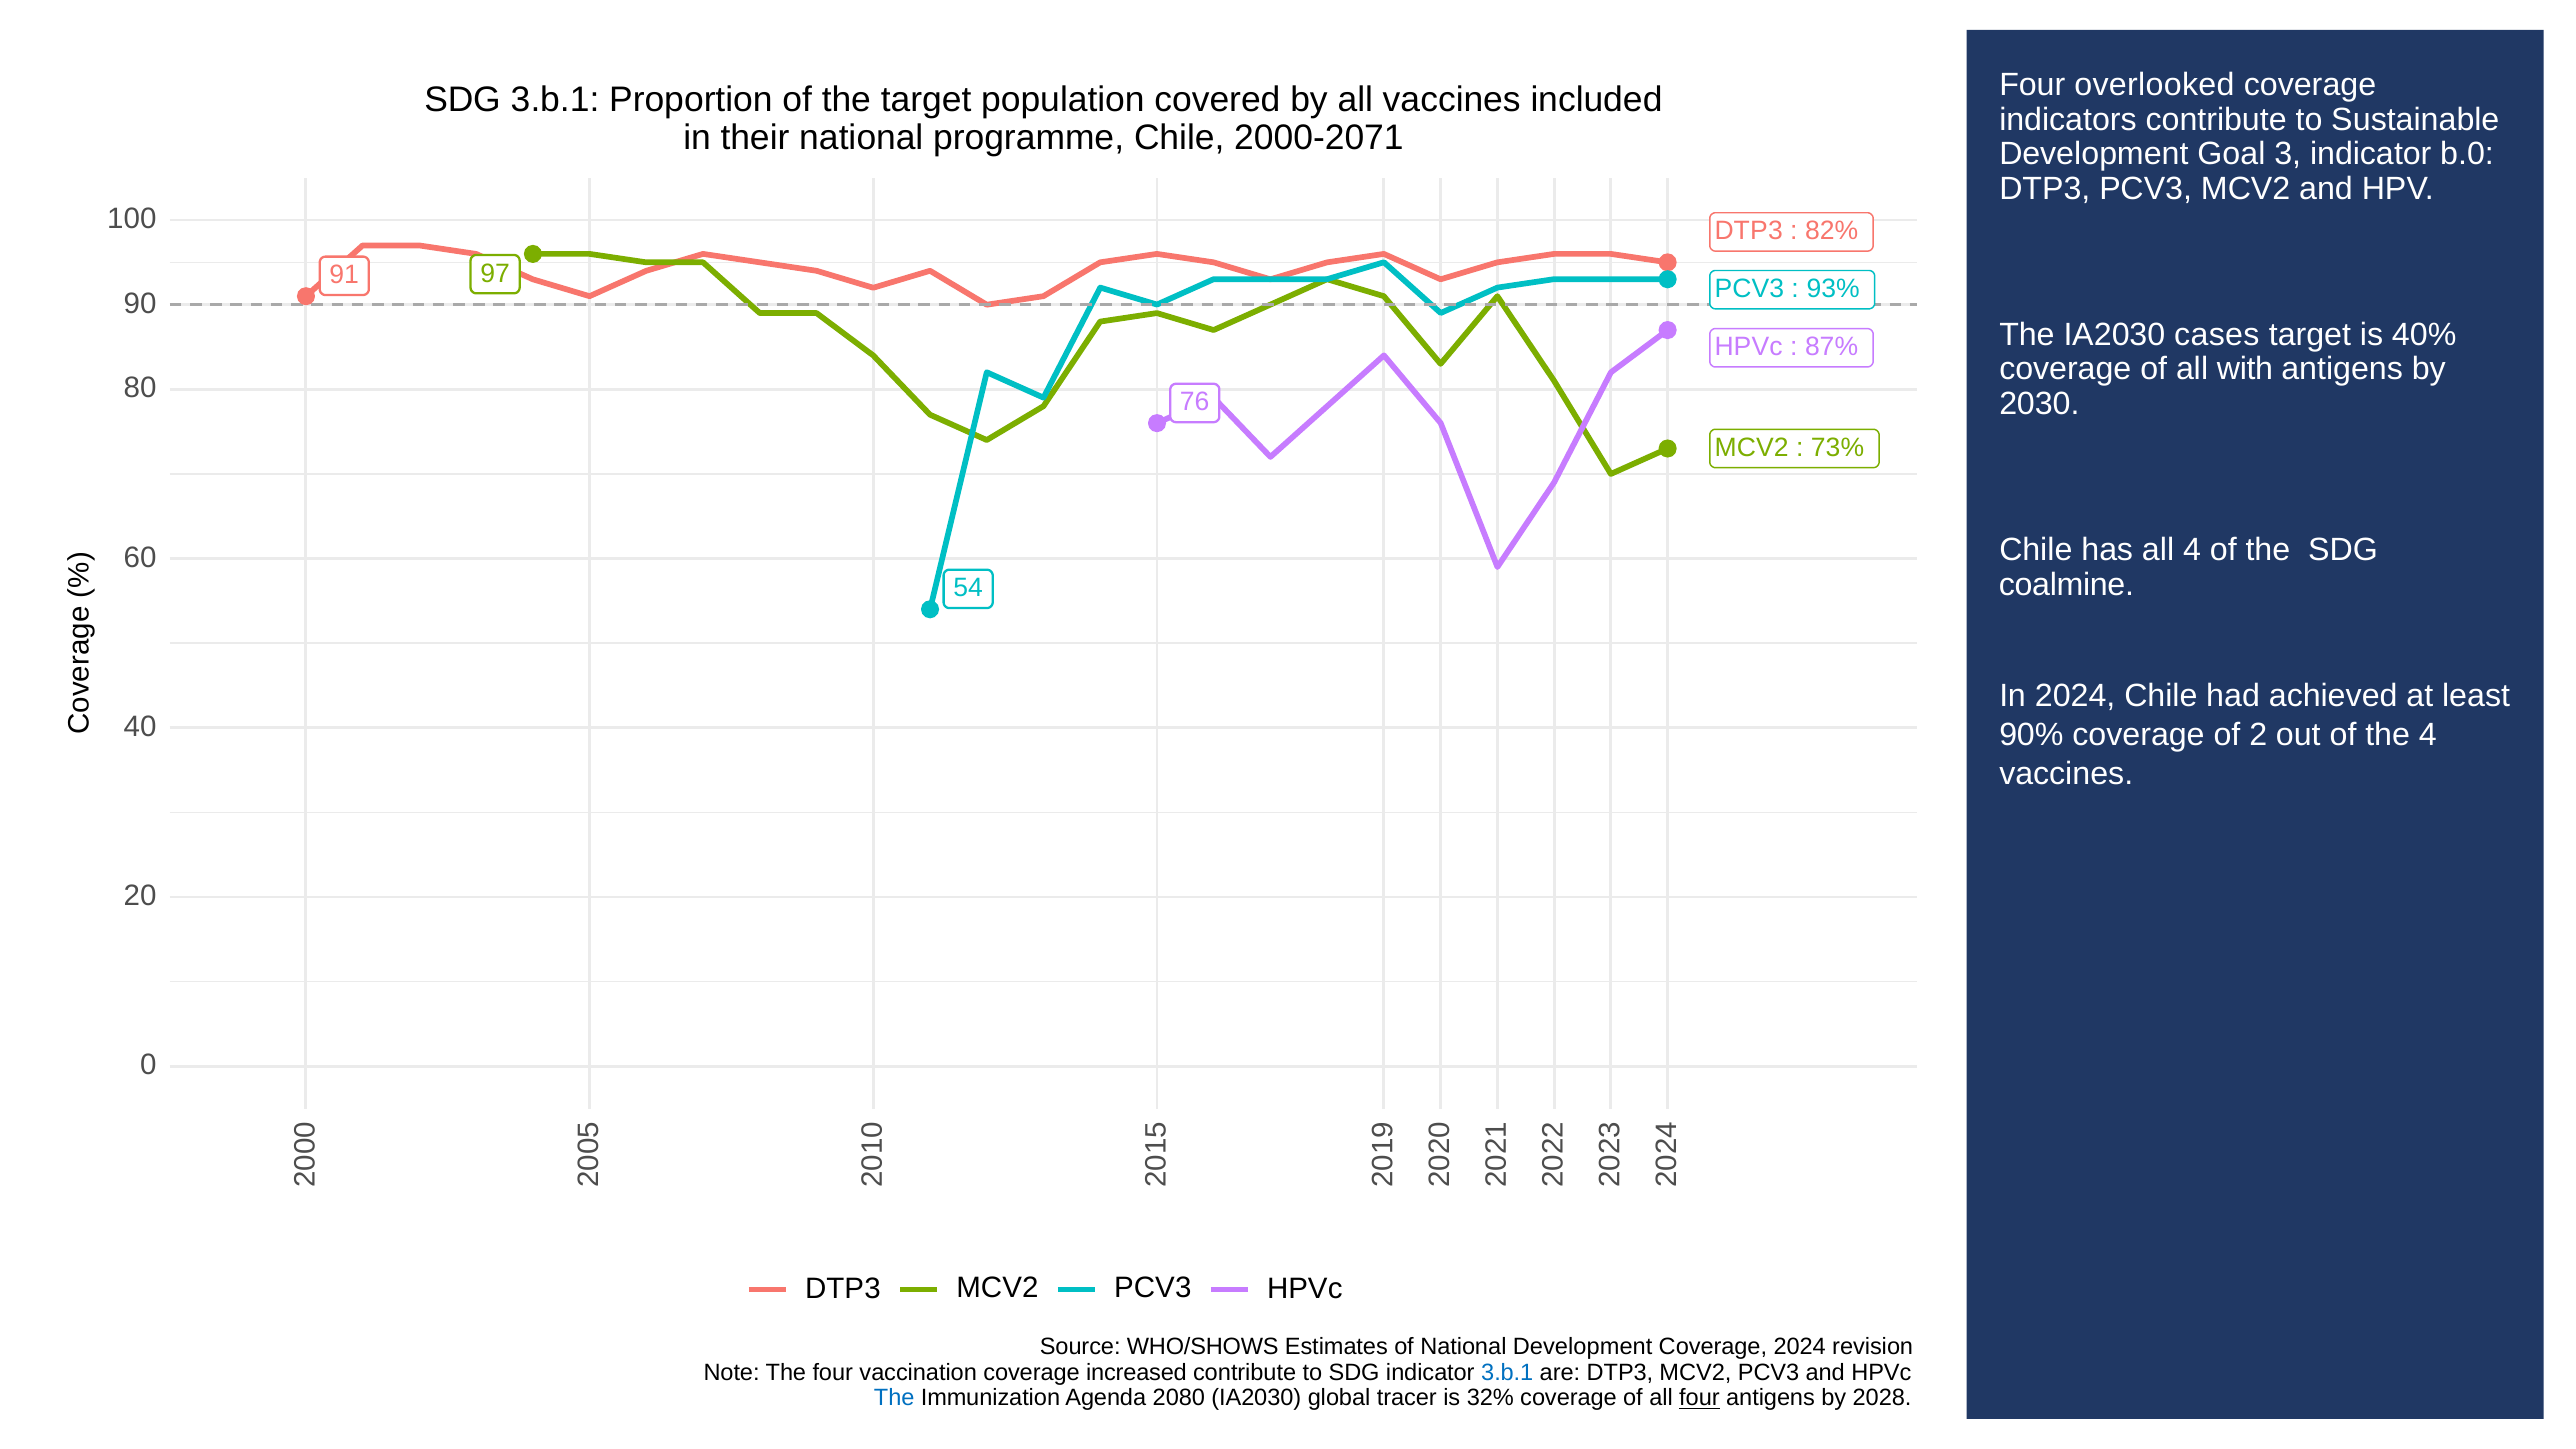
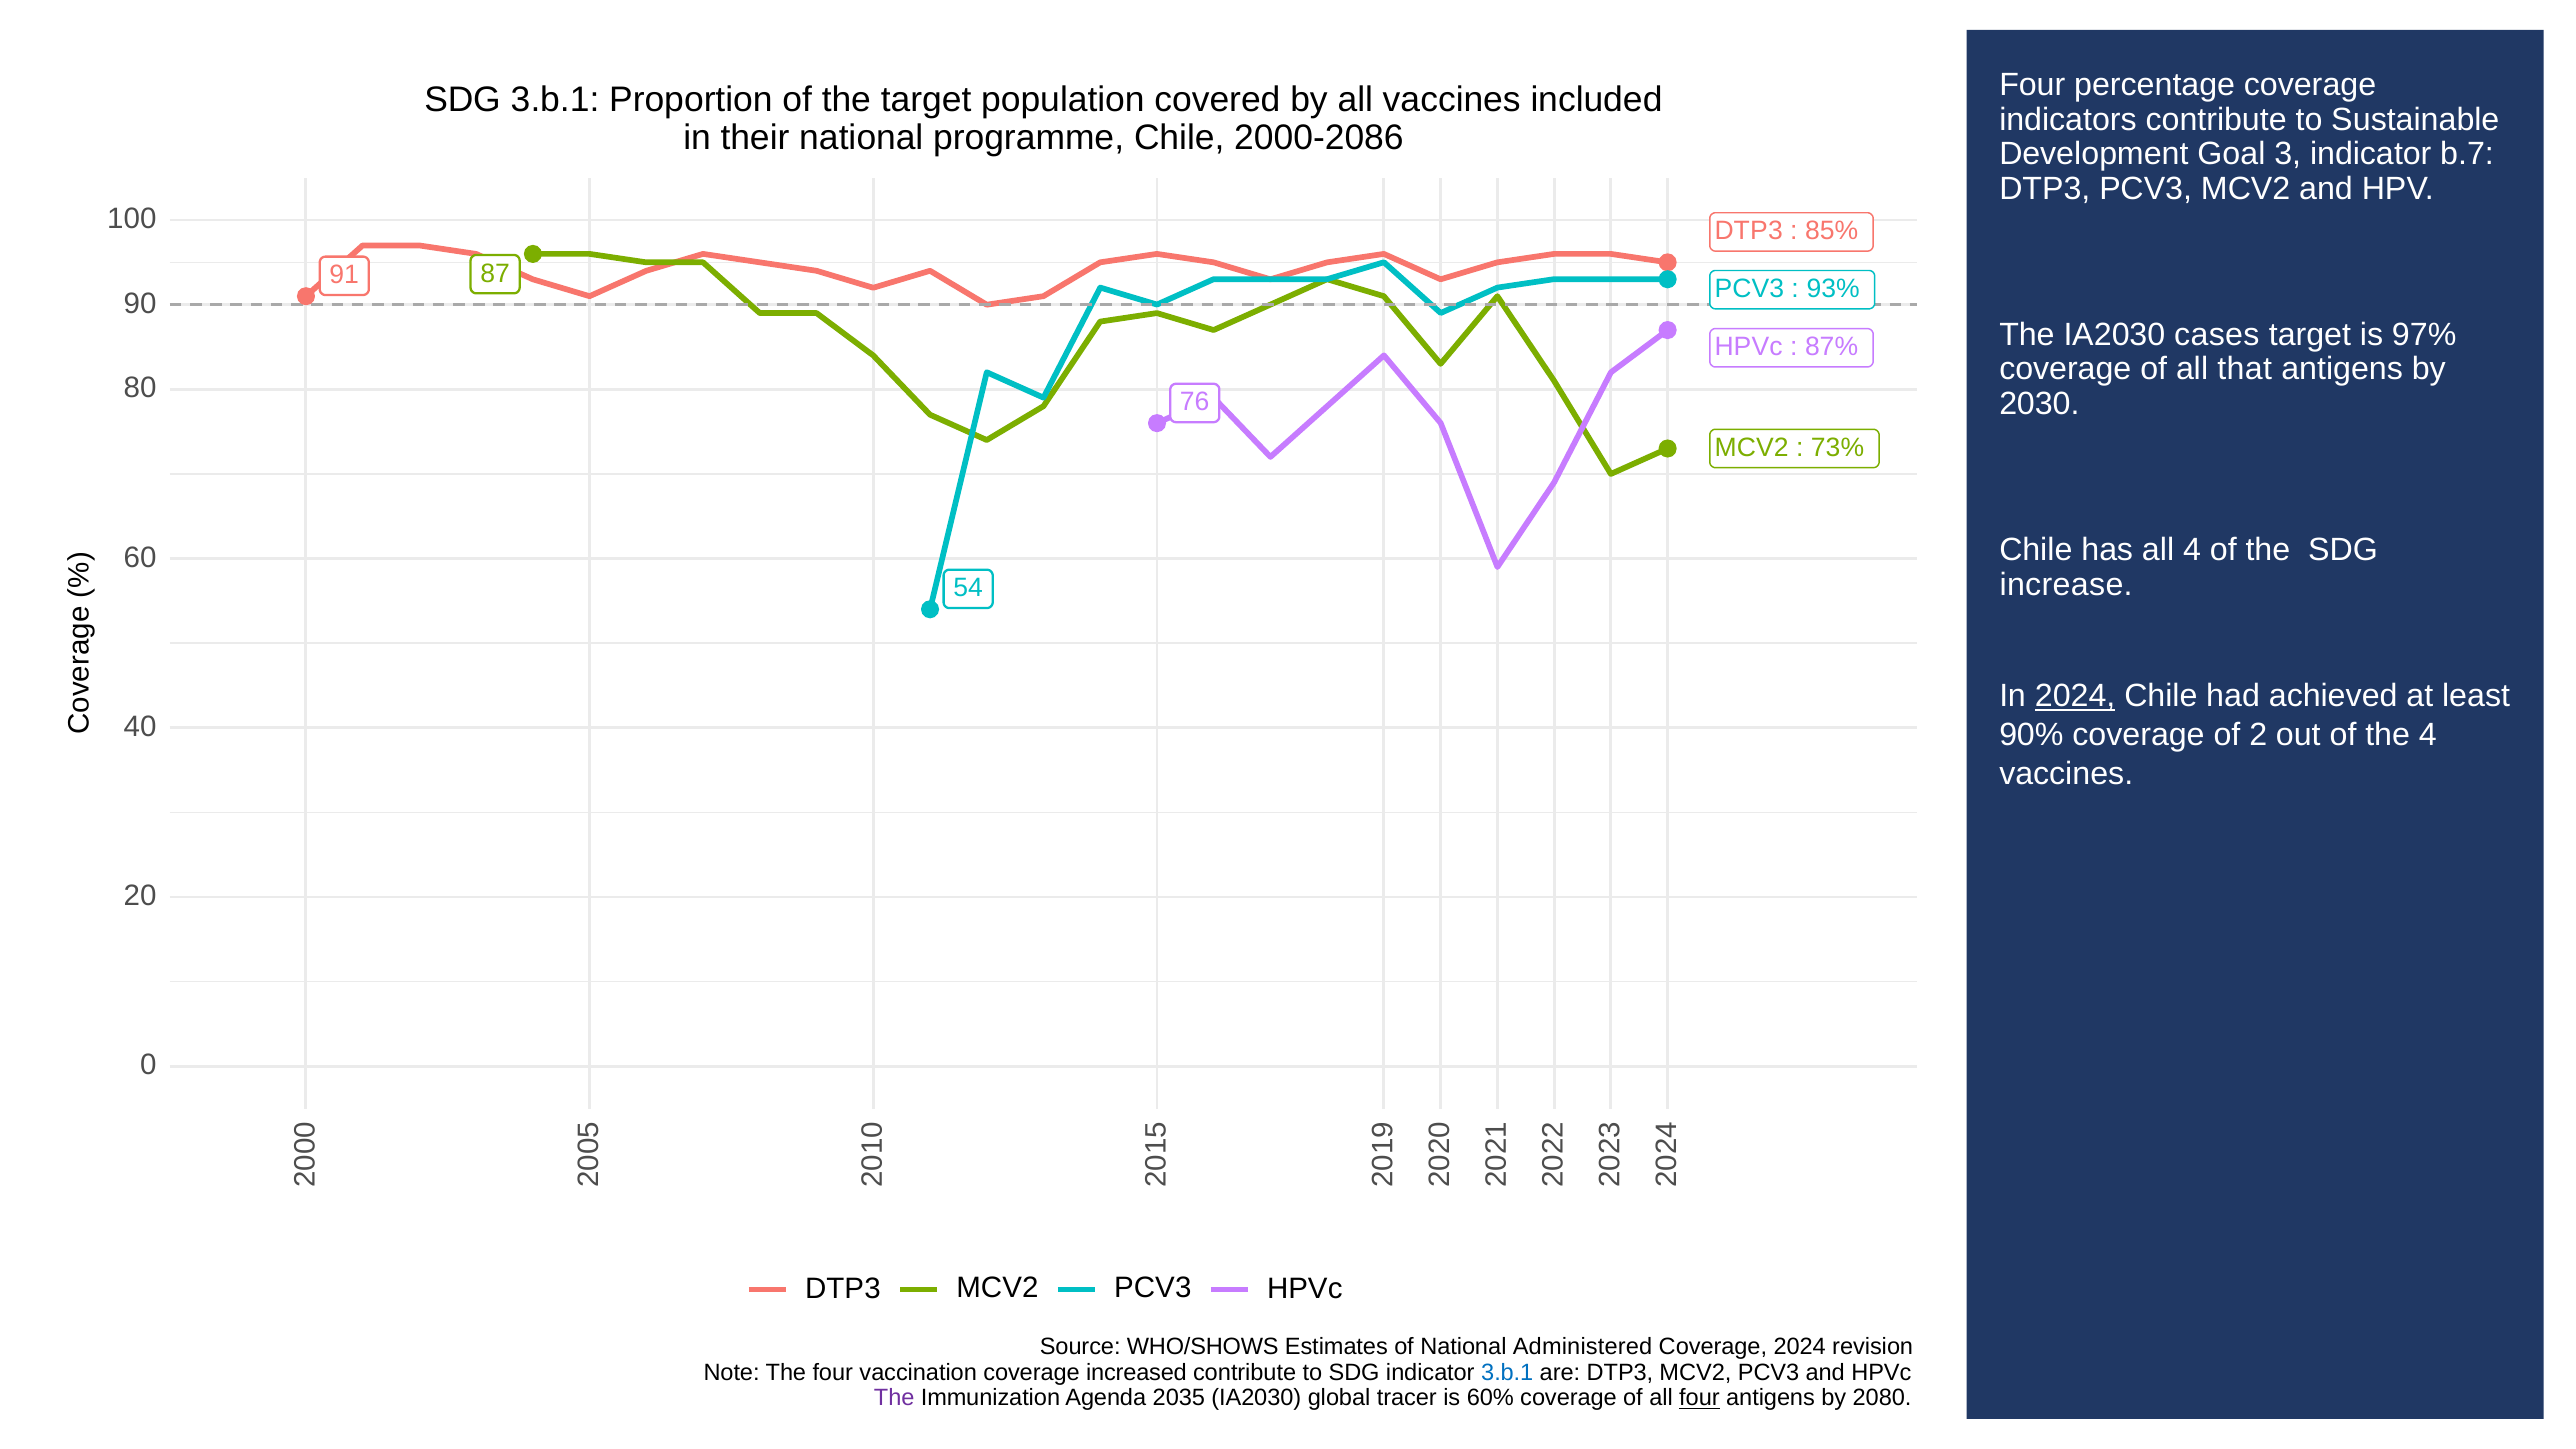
overlooked: overlooked -> percentage (2155, 85)
2000-2071: 2000-2071 -> 2000-2086 (1319, 138)
b.0: b.0 -> b.7 (2467, 154)
82%: 82% -> 85% (1832, 231)
97: 97 -> 87 (495, 273)
40%: 40% -> 97% (2424, 335)
with: with -> that (2245, 369)
coalmine: coalmine -> increase (2066, 584)
2024 underline: none -> present (2075, 696)
National Development: Development -> Administered (1583, 1347)
The colour: blue -> purple (894, 1398)
2080: 2080 -> 2035 (1179, 1398)
32%: 32% -> 60% (1490, 1398)
2028: 2028 -> 2080 (1882, 1398)
